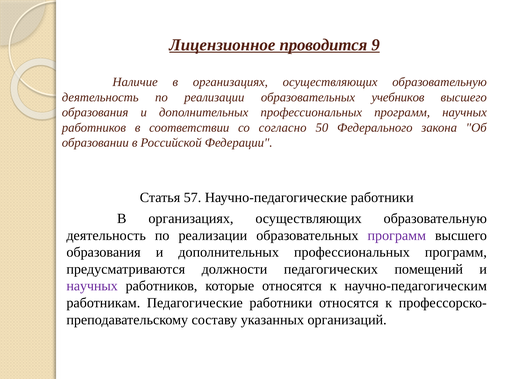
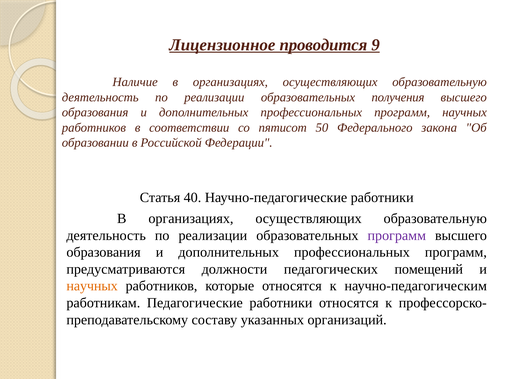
учебников: учебников -> получения (398, 97)
согласно: согласно -> пятисот (283, 128)
57: 57 -> 40 (193, 198)
научных colour: purple -> orange (92, 286)
